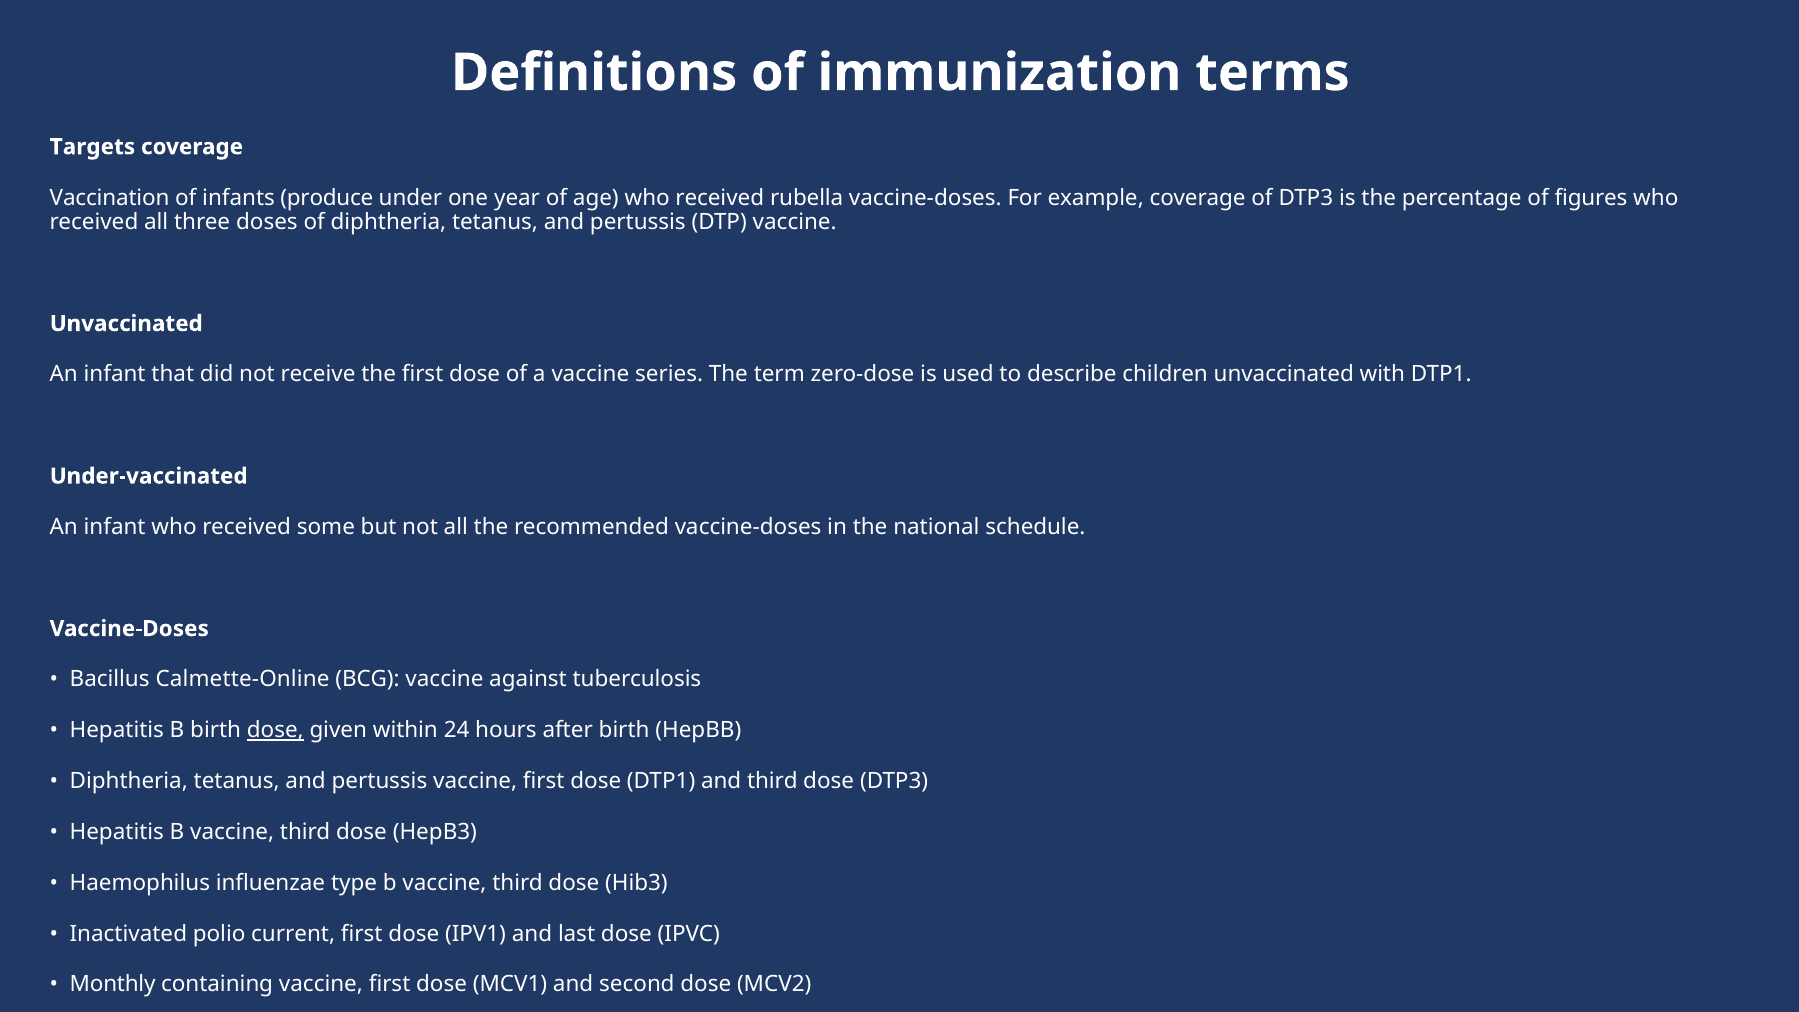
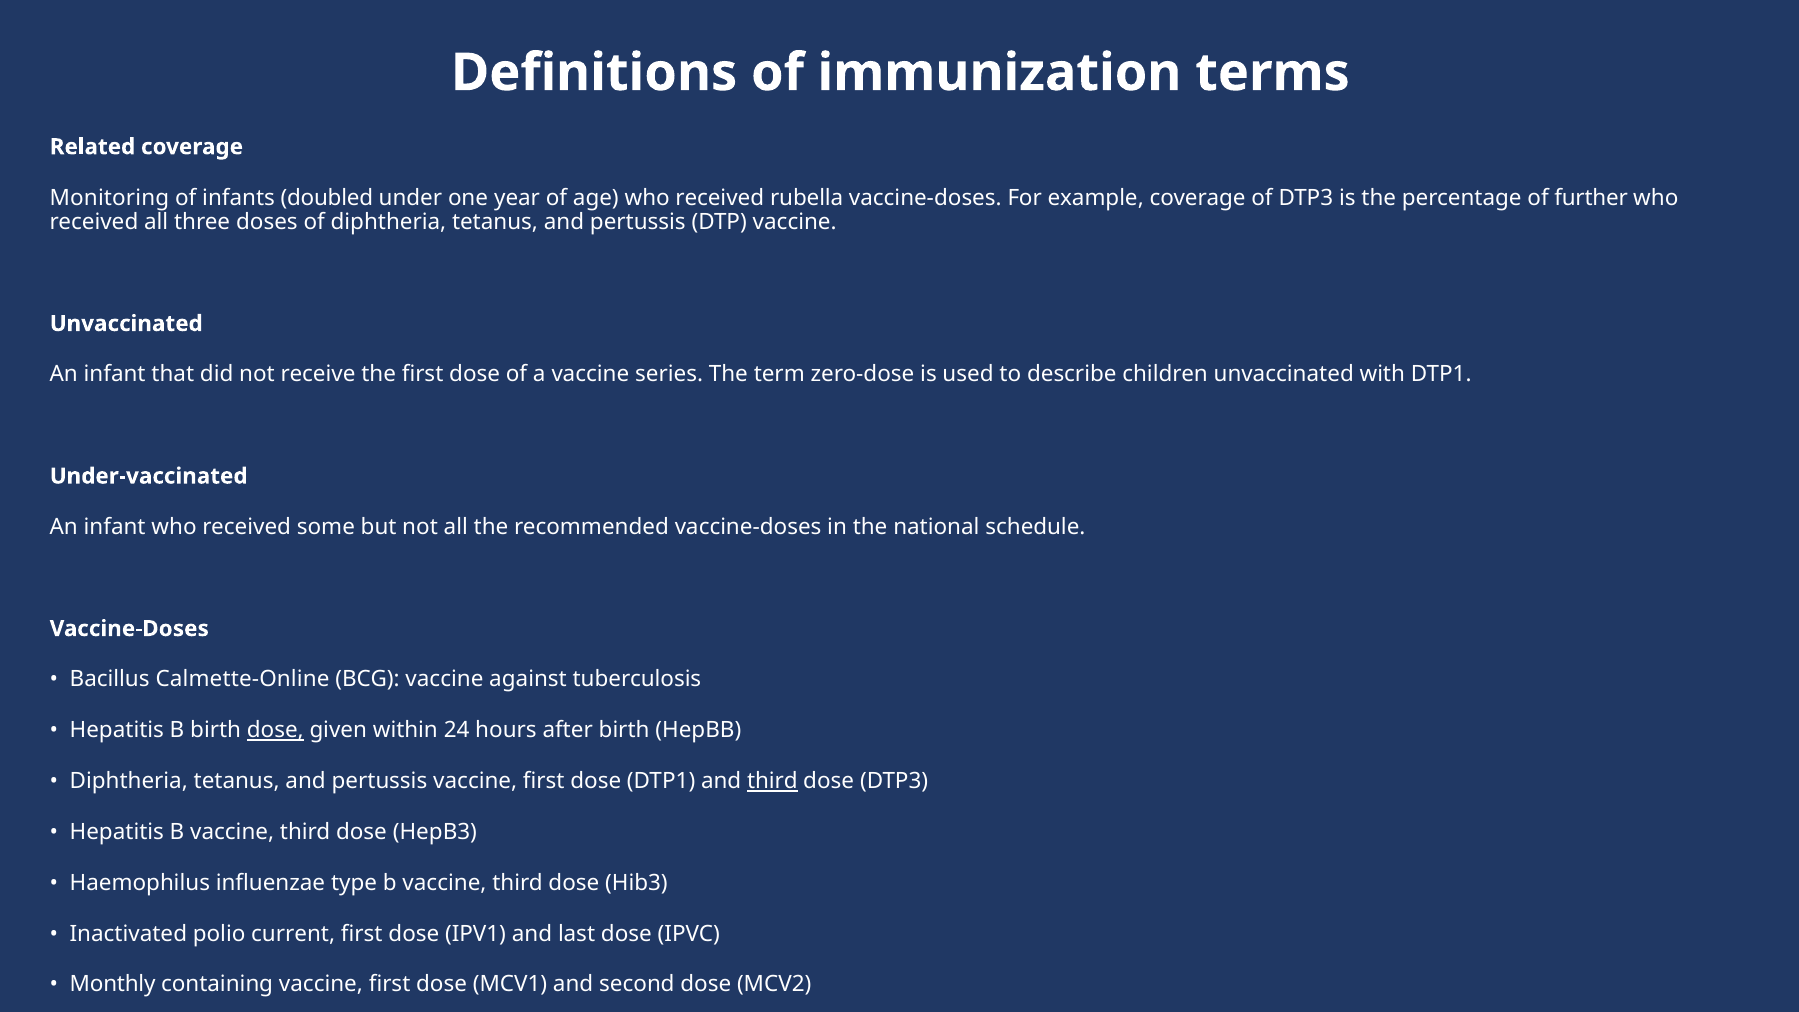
Targets: Targets -> Related (92, 147)
Vaccination: Vaccination -> Monitoring (109, 198)
produce: produce -> doubled (327, 198)
figures: figures -> further (1591, 198)
third underline: none -> present (772, 781)
